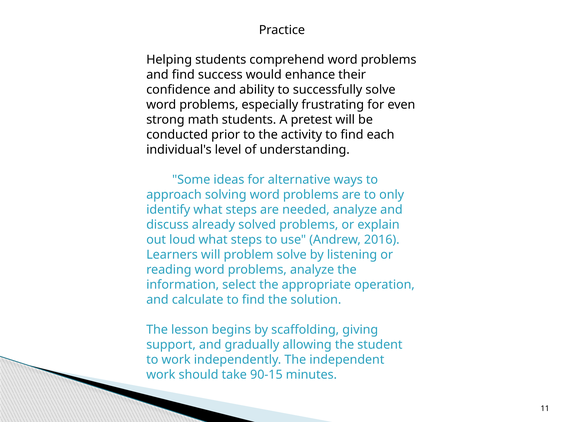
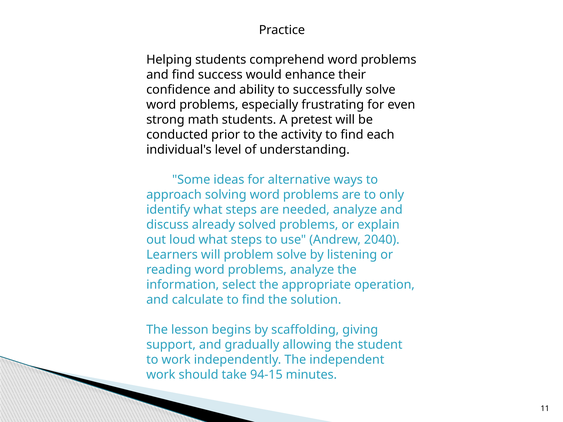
2016: 2016 -> 2040 (382, 240)
90-15: 90-15 -> 94-15 (266, 375)
